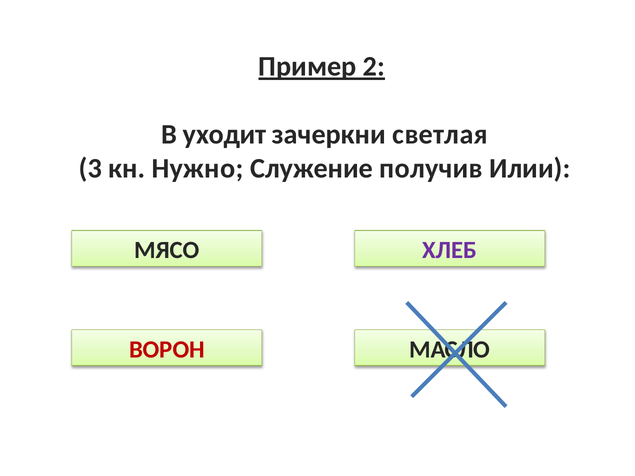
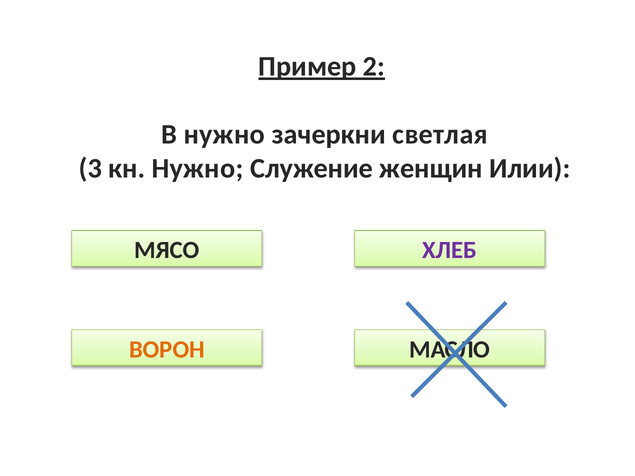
В уходит: уходит -> нужно (224, 134)
получив: получив -> женщин (431, 168)
ВОРОН colour: red -> orange (167, 350)
